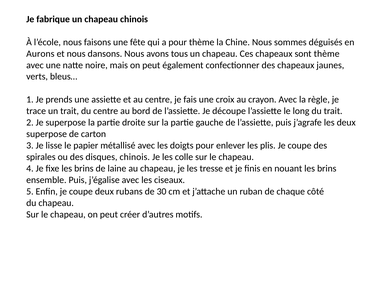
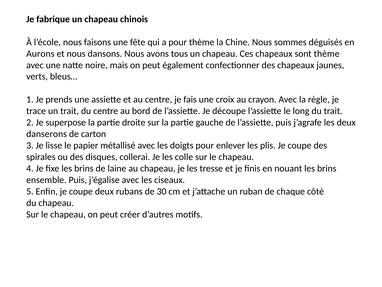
superpose: superpose -> danserons (47, 134)
disques chinois: chinois -> collerai (135, 157)
